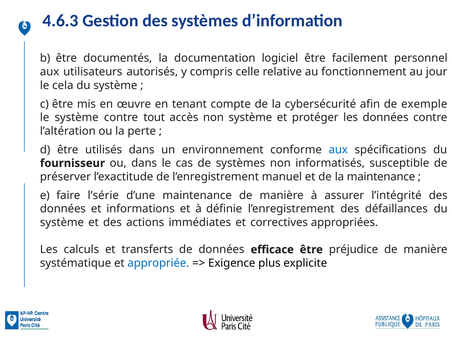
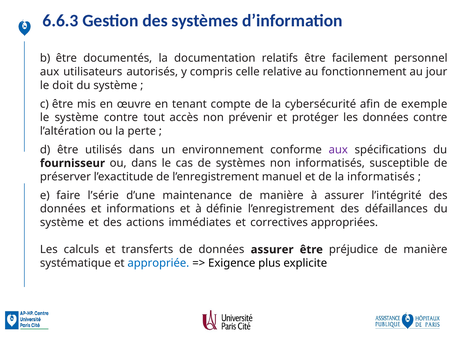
4.6.3: 4.6.3 -> 6.6.3 (61, 21)
logiciel: logiciel -> relatifs (280, 58)
cela: cela -> doit (63, 85)
non système: système -> prévenir (250, 118)
aux colour: blue -> purple (338, 150)
la maintenance: maintenance -> informatisés (381, 177)
données efficace: efficace -> assurer (272, 250)
